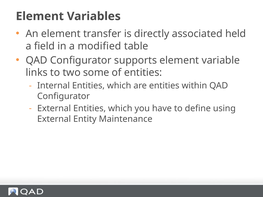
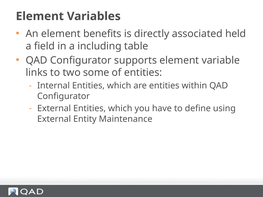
transfer: transfer -> benefits (102, 34)
modified: modified -> including (99, 46)
